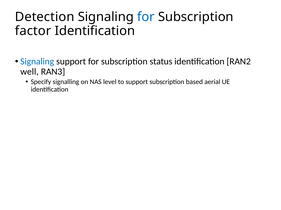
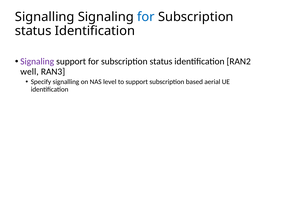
Detection: Detection -> Signalling (45, 17)
factor: factor -> status (33, 31)
Signaling colour: blue -> purple (37, 62)
